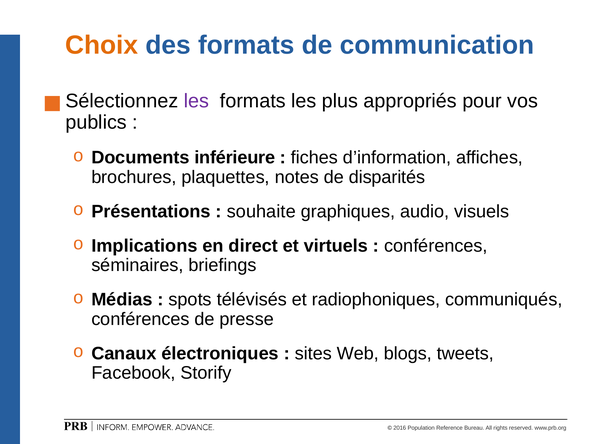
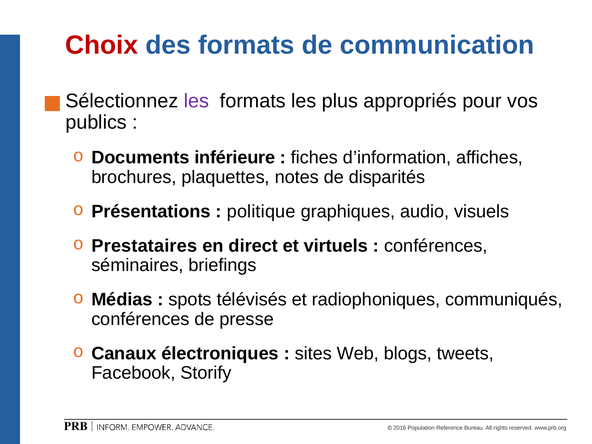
Choix colour: orange -> red (102, 45)
souhaite: souhaite -> politique (261, 211)
Implications: Implications -> Prestataires (144, 246)
